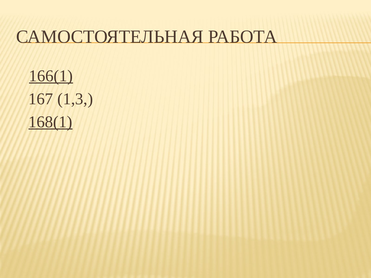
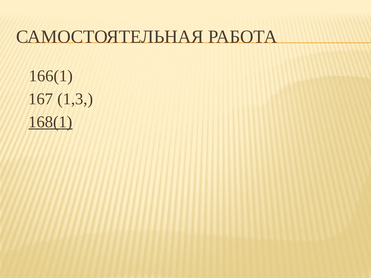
166(1 underline: present -> none (51, 76)
